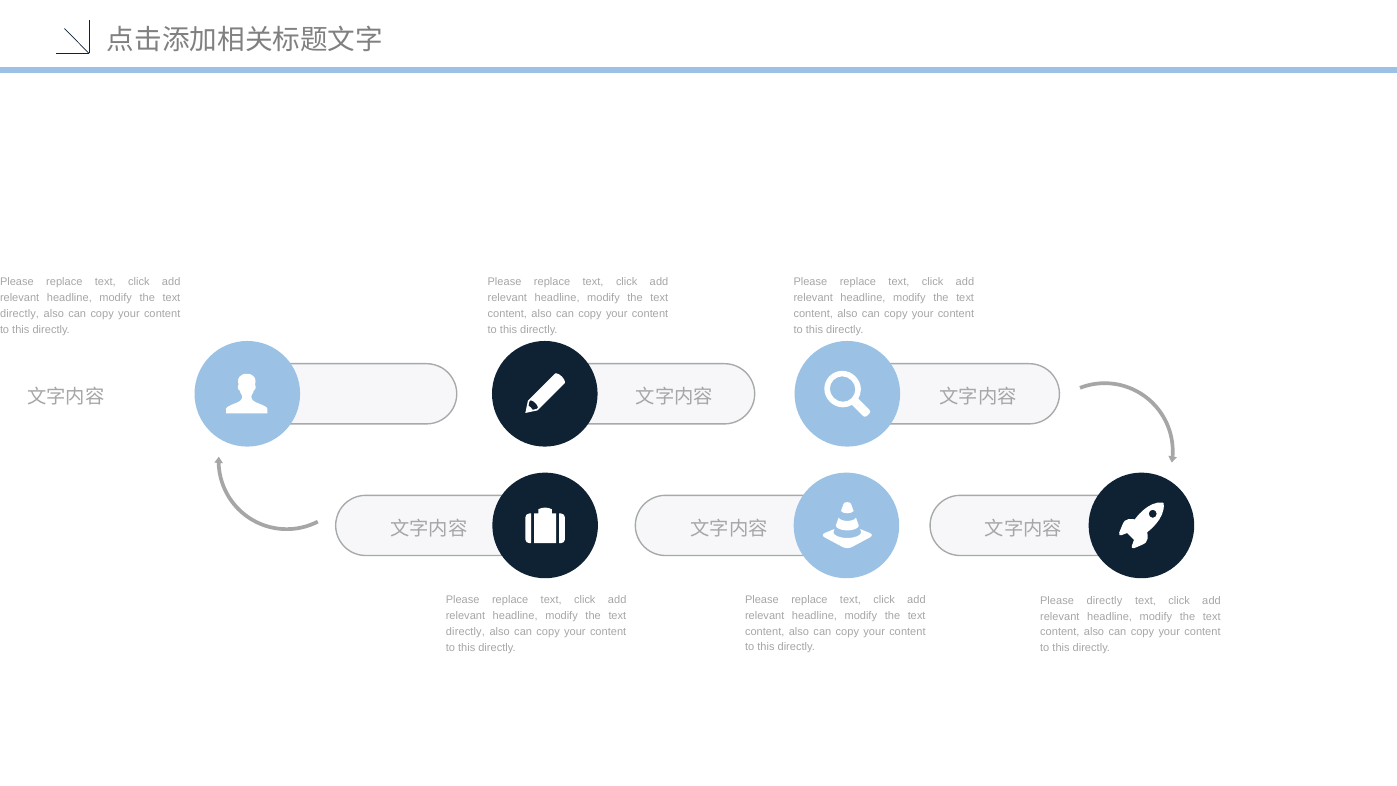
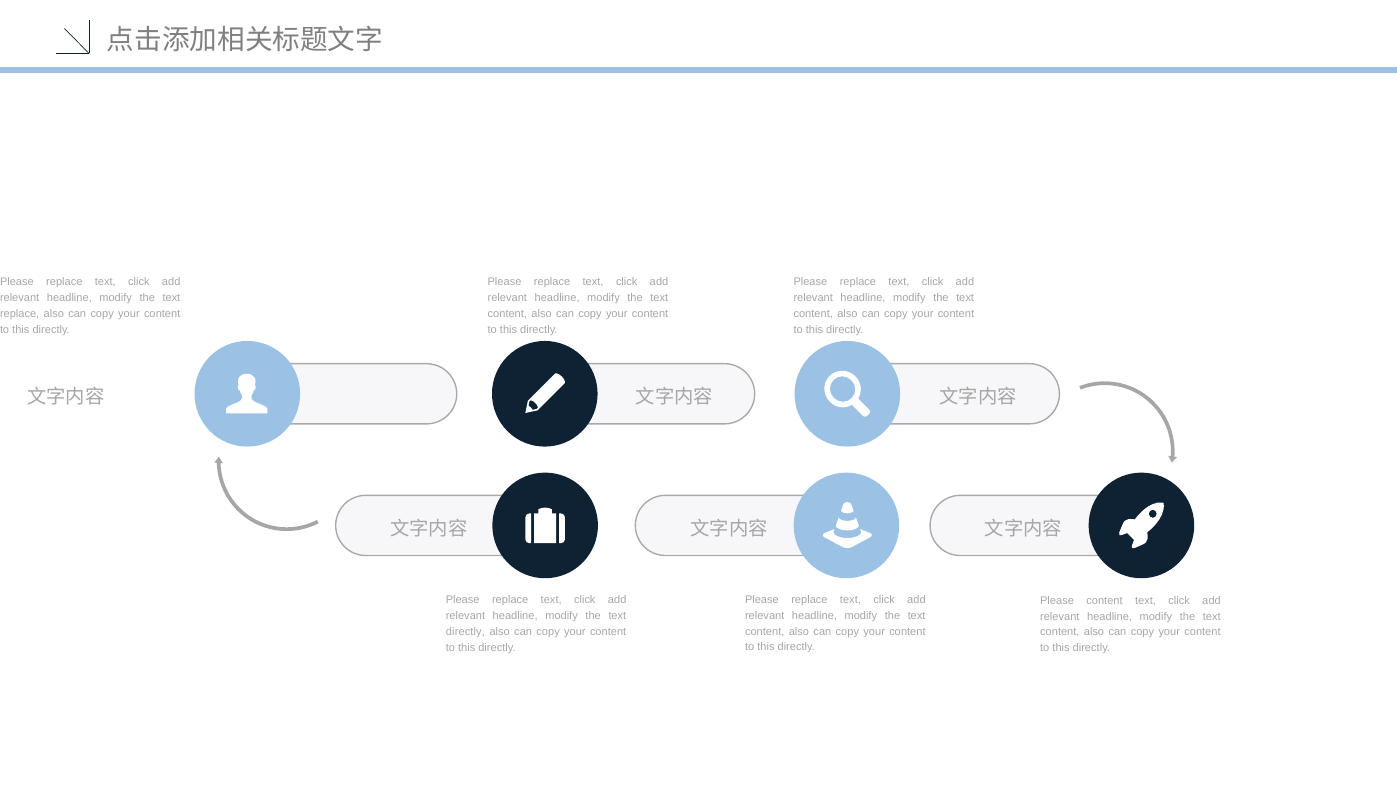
directly: directly -> replace (20, 314)
Please directly: directly -> content (1104, 600)
